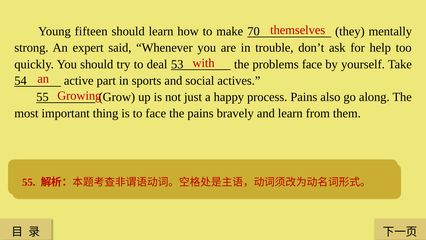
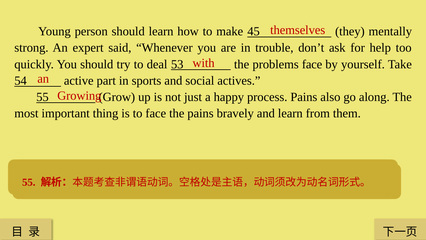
fifteen: fifteen -> person (91, 31)
70: 70 -> 45 (254, 31)
